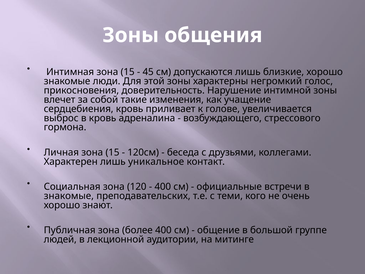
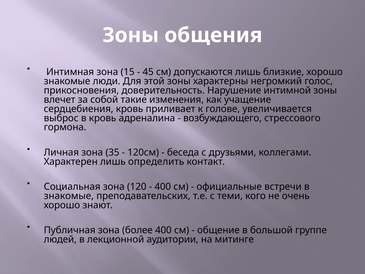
Личная зона 15: 15 -> 35 (112, 152)
уникальное: уникальное -> определить (156, 161)
